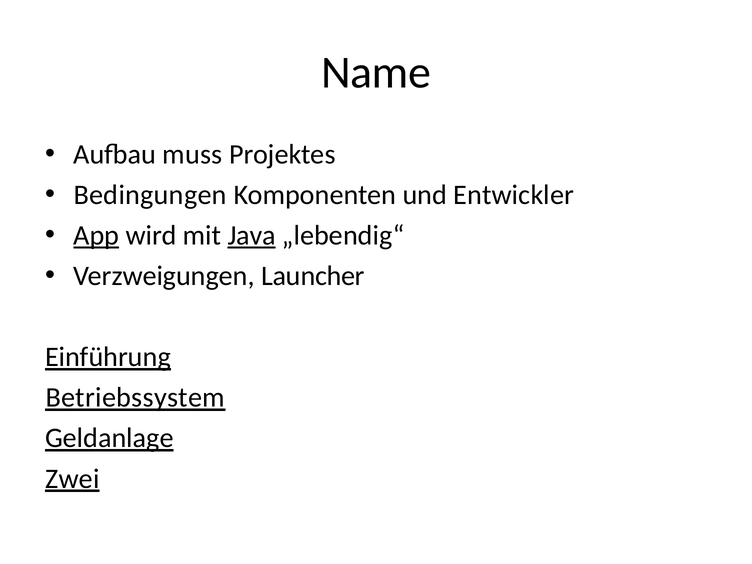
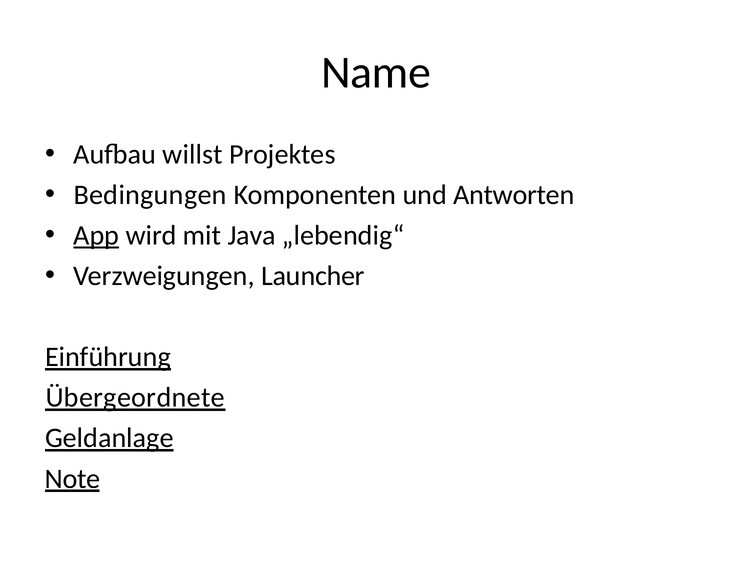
muss: muss -> willst (192, 154)
Entwickler: Entwickler -> Antworten (514, 195)
Java underline: present -> none (252, 235)
Betriebssystem: Betriebssystem -> Übergeordnete (135, 398)
Zwei: Zwei -> Note (73, 479)
